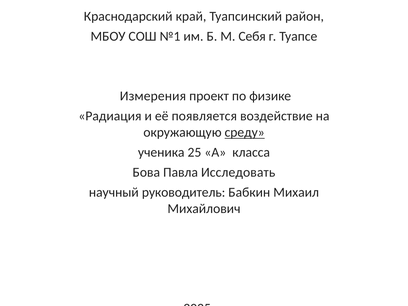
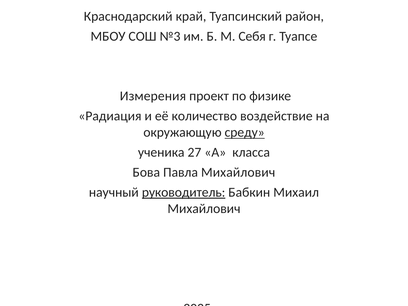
№1: №1 -> №3 (170, 36)
появляется: появляется -> количество (204, 116)
25: 25 -> 27 (194, 152)
Павла Исследовать: Исследовать -> Михайлович (238, 172)
руководитель underline: none -> present (184, 192)
